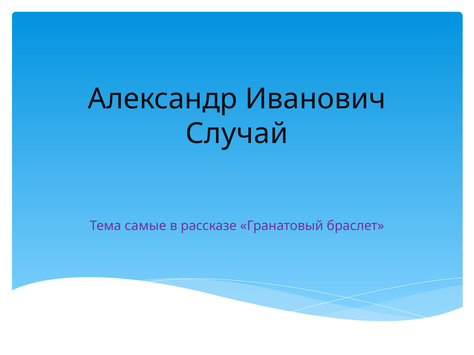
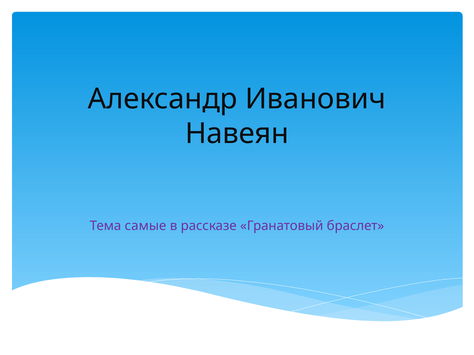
Случай: Случай -> Навеян (237, 134)
